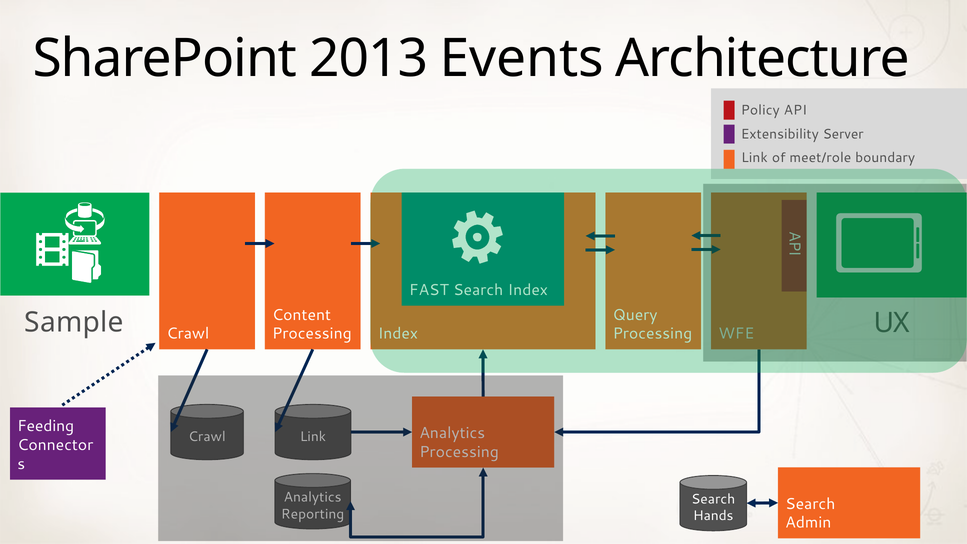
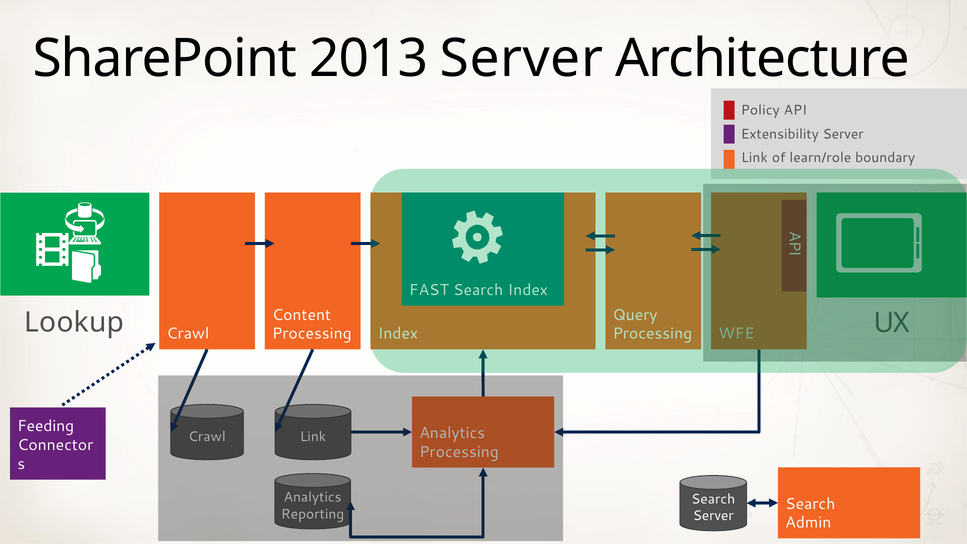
2013 Events: Events -> Server (521, 59)
meet/role: meet/role -> learn/role (820, 158)
Sample: Sample -> Lookup (74, 322)
Hands: Hands -> Server (713, 516)
